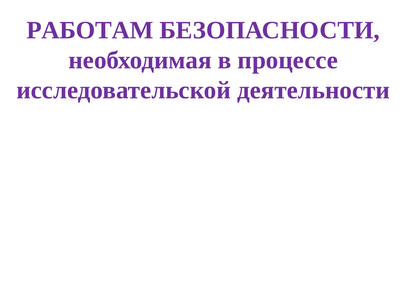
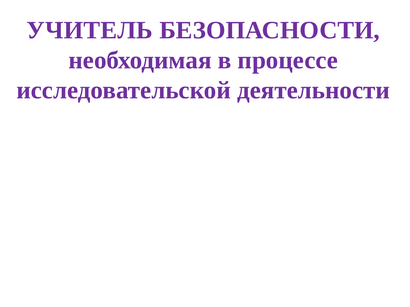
РАБОТАМ: РАБОТАМ -> УЧИТЕЛЬ (90, 30)
